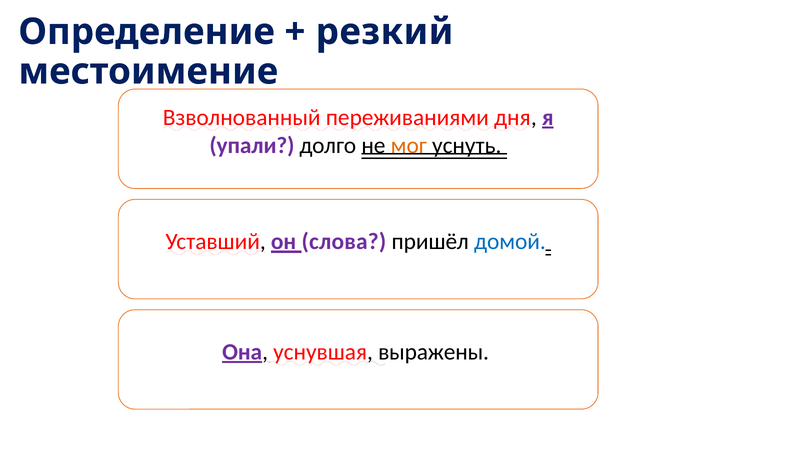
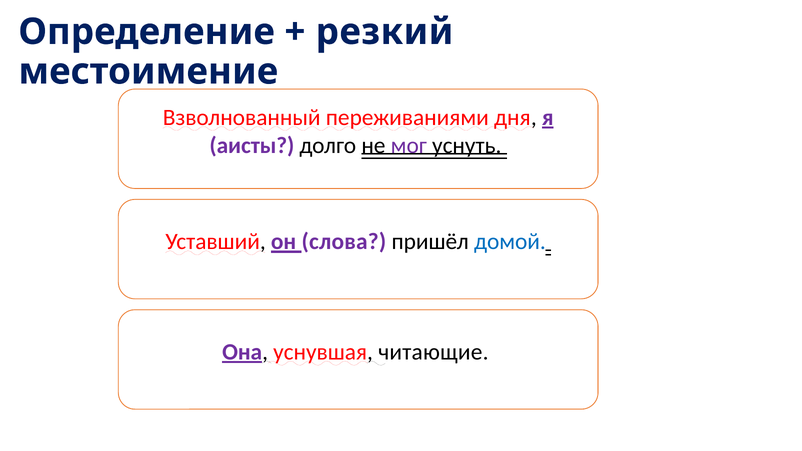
упали: упали -> аисты (252, 145)
мог colour: orange -> purple (409, 145)
выражены: выражены -> читающие (433, 352)
